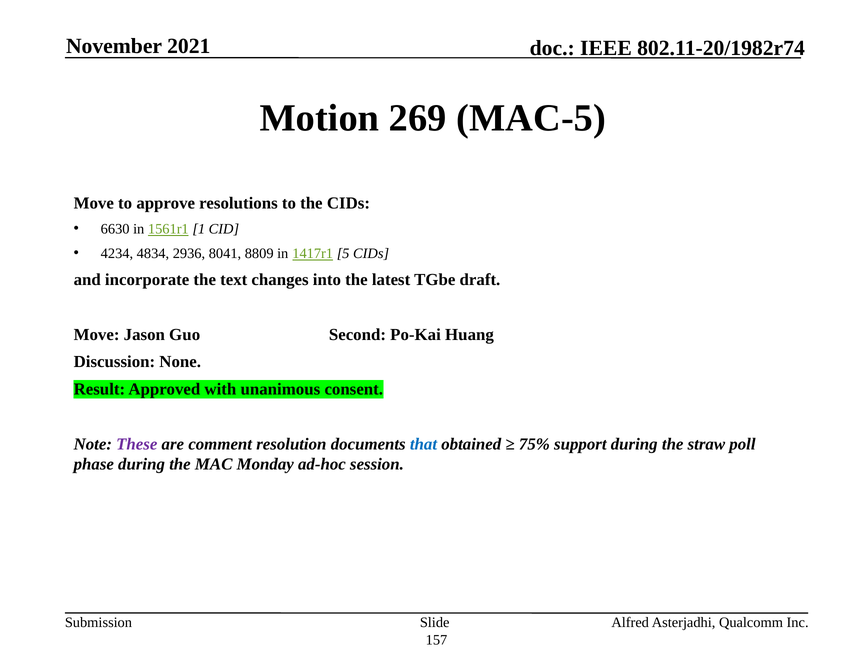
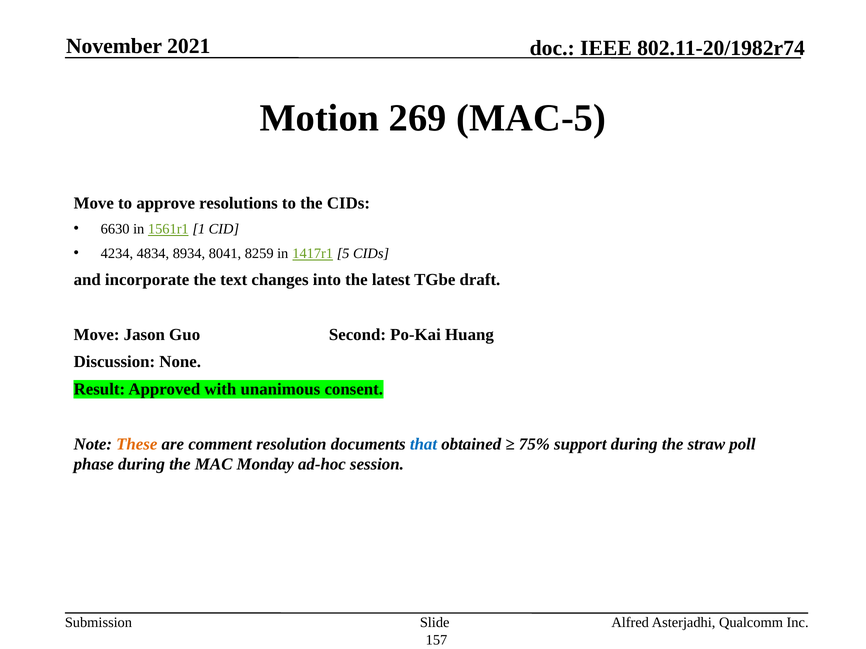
2936: 2936 -> 8934 (189, 254)
8809: 8809 -> 8259 (259, 254)
These colour: purple -> orange (137, 444)
